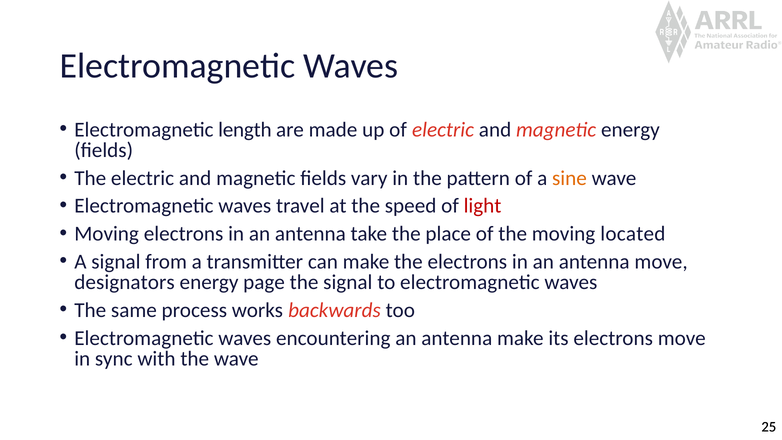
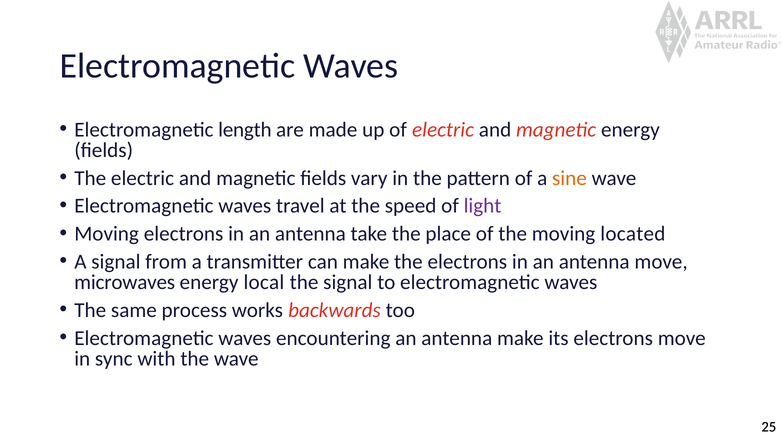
light colour: red -> purple (483, 206)
designators: designators -> microwaves (125, 282)
page: page -> local (264, 282)
